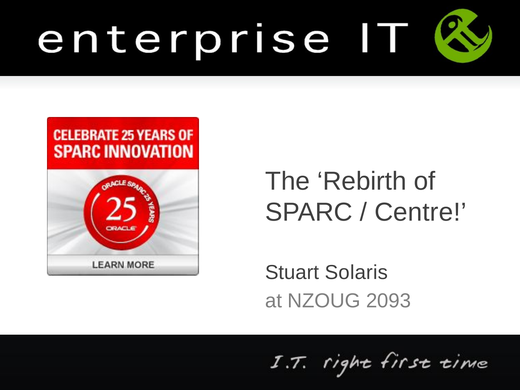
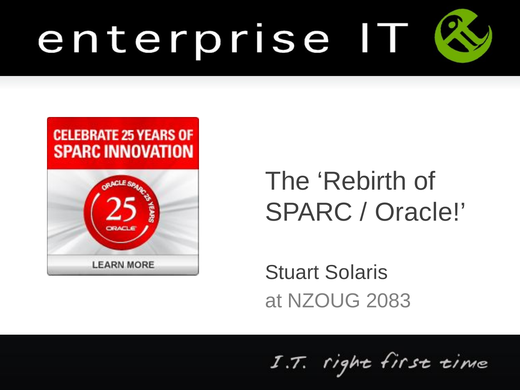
Centre: Centre -> Oracle (420, 212)
2093: 2093 -> 2083 (389, 301)
